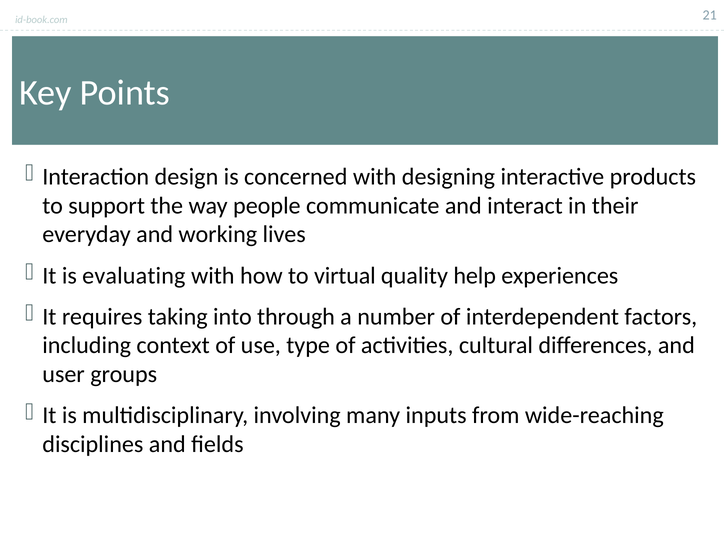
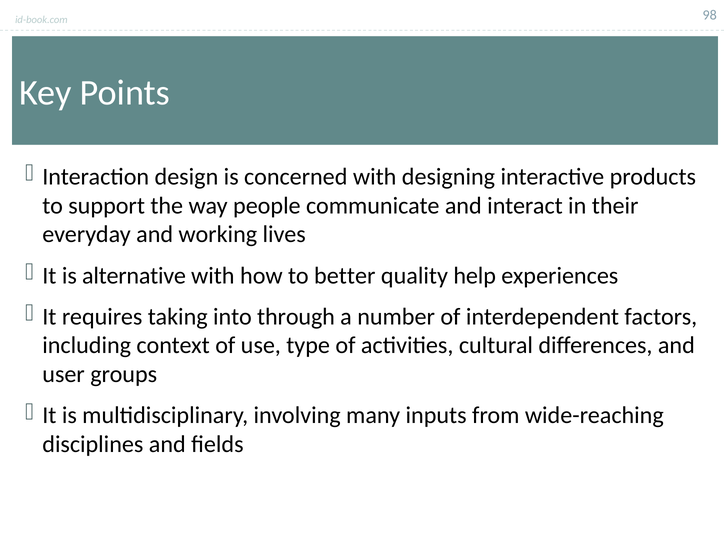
21: 21 -> 98 (710, 15)
evaluating: evaluating -> alternative (134, 276)
virtual: virtual -> better (345, 276)
